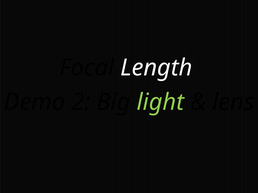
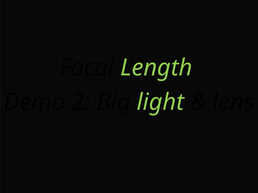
Length colour: white -> light green (156, 68)
